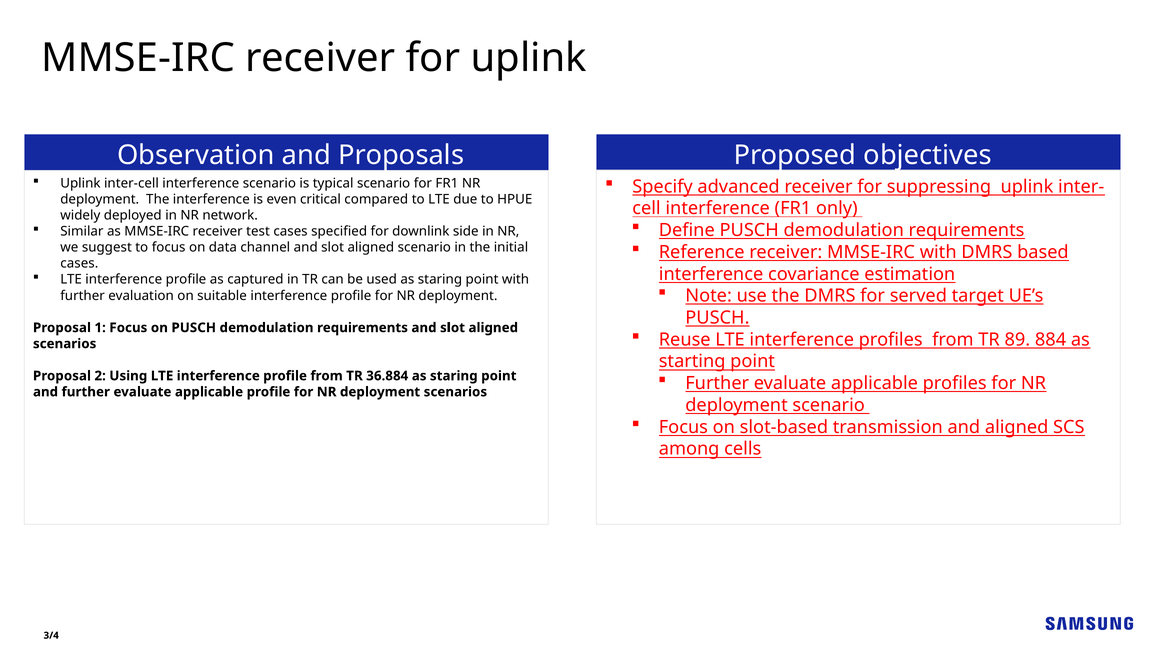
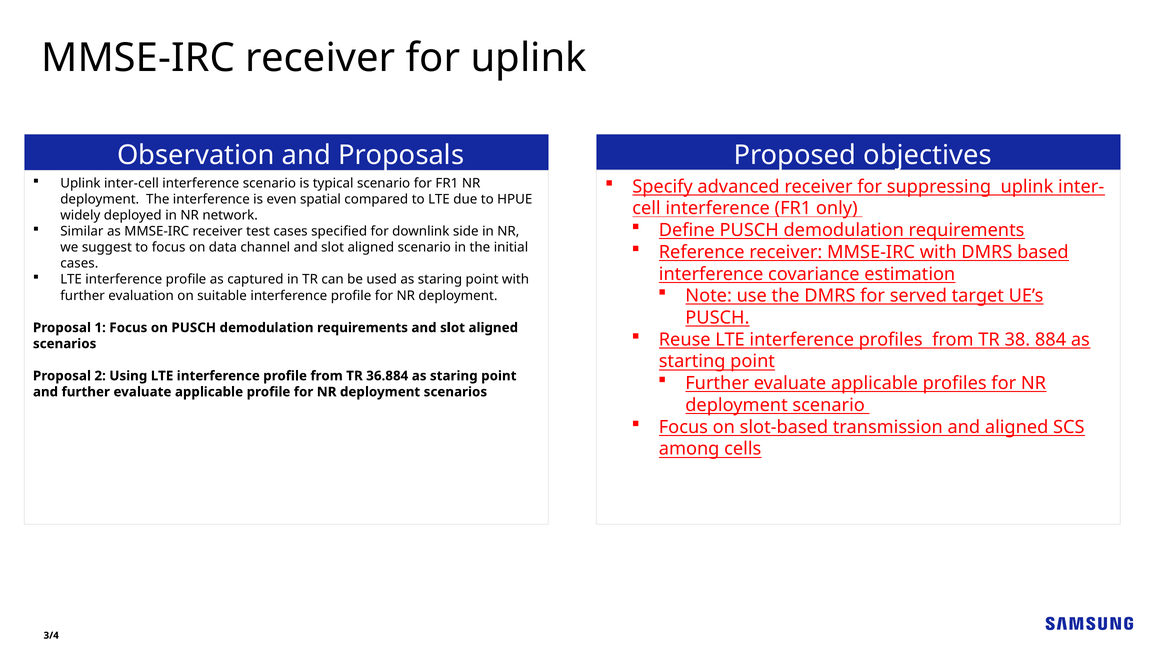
critical: critical -> spatial (321, 199)
89: 89 -> 38 (1017, 340)
